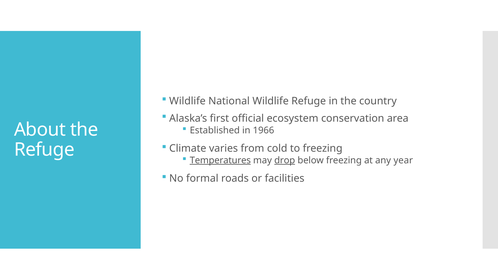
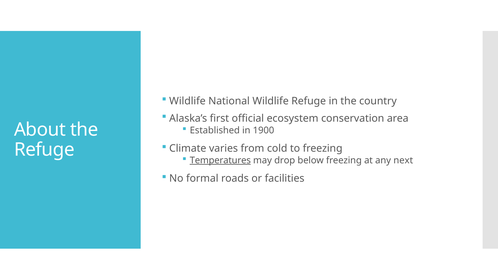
1966: 1966 -> 1900 (264, 130)
drop underline: present -> none (285, 160)
year: year -> next (403, 160)
